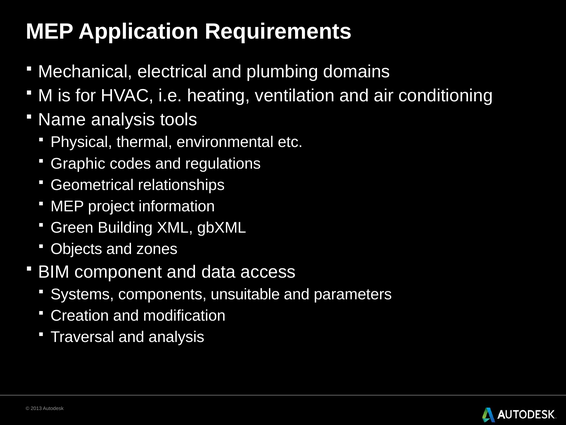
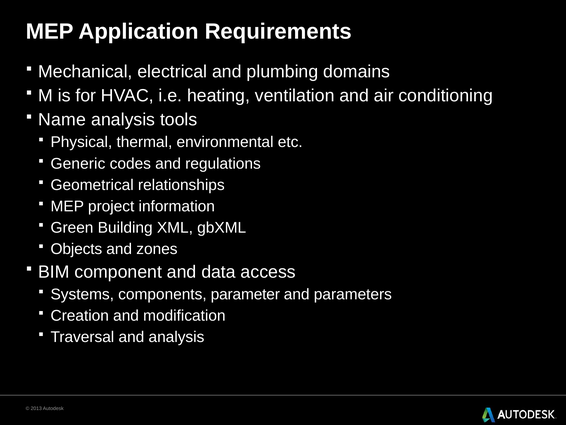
Graphic: Graphic -> Generic (78, 163)
unsuitable: unsuitable -> parameter (245, 294)
